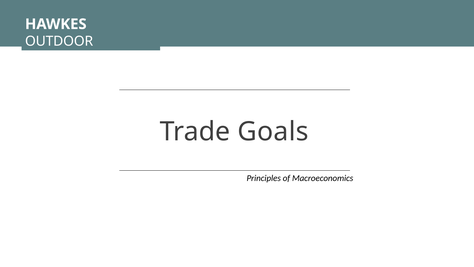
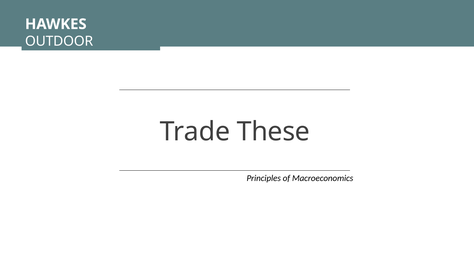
Goals: Goals -> These (273, 132)
